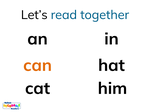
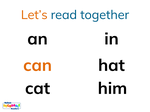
Let’s colour: black -> orange (34, 15)
